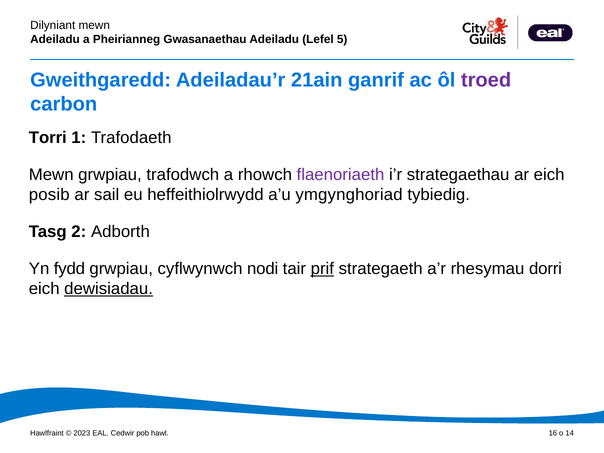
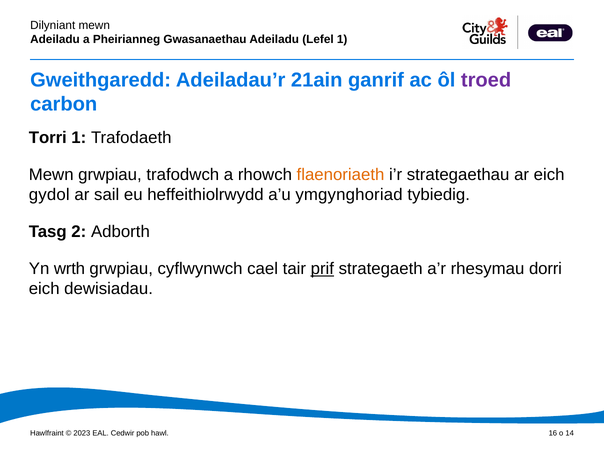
5: 5 -> 1 (342, 39)
flaenoriaeth colour: purple -> orange (340, 175)
posib: posib -> gydol (49, 195)
fydd: fydd -> wrth (69, 269)
nodi: nodi -> cael (263, 269)
dewisiadau underline: present -> none (109, 289)
